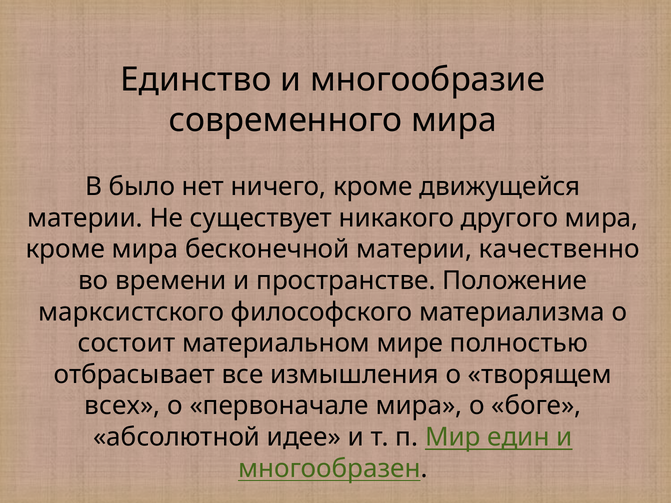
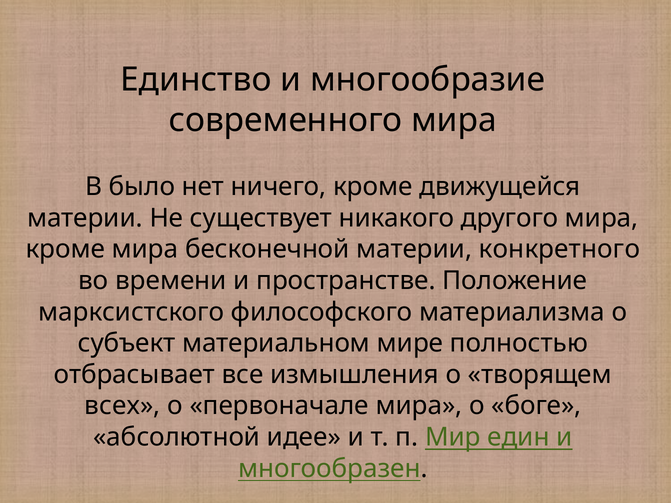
качественно: качественно -> конкретного (559, 249)
состоит: состоит -> субъект (127, 343)
